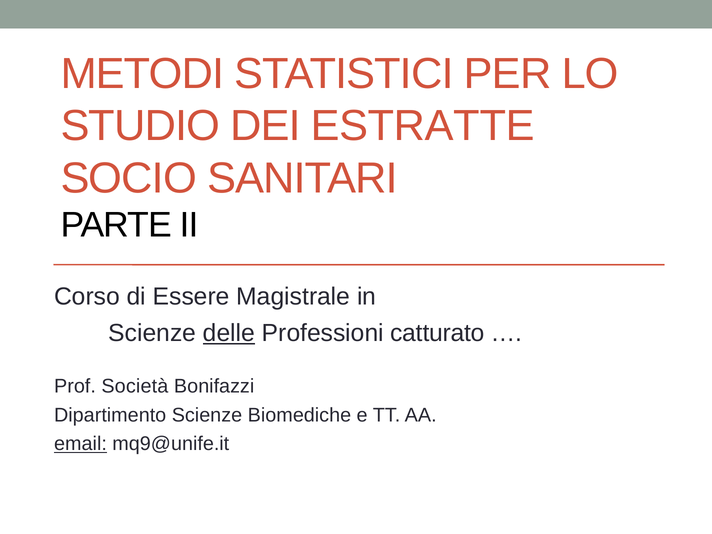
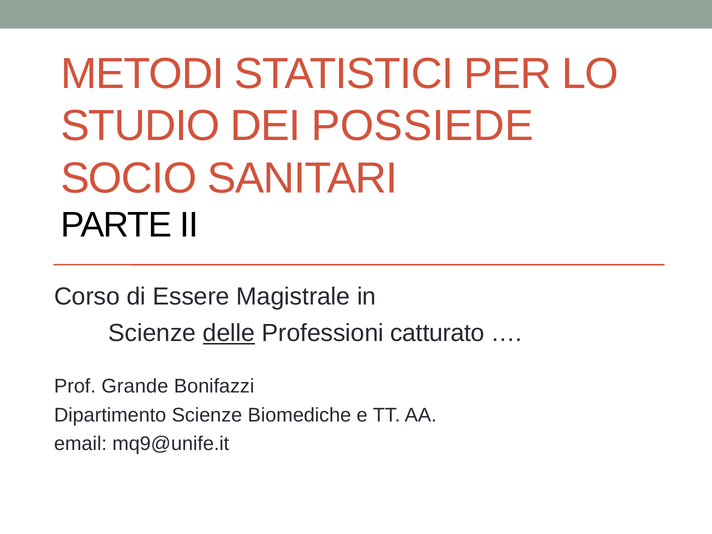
ESTRATTE: ESTRATTE -> POSSIEDE (422, 126)
Società: Società -> Grande (135, 386)
email underline: present -> none (80, 444)
